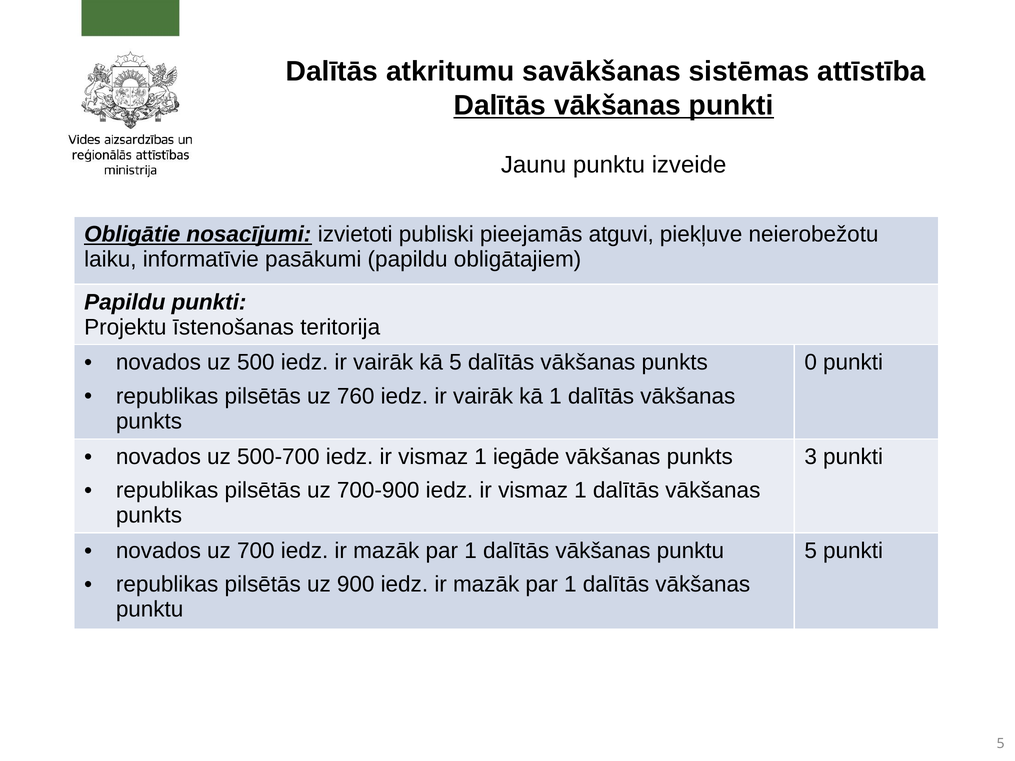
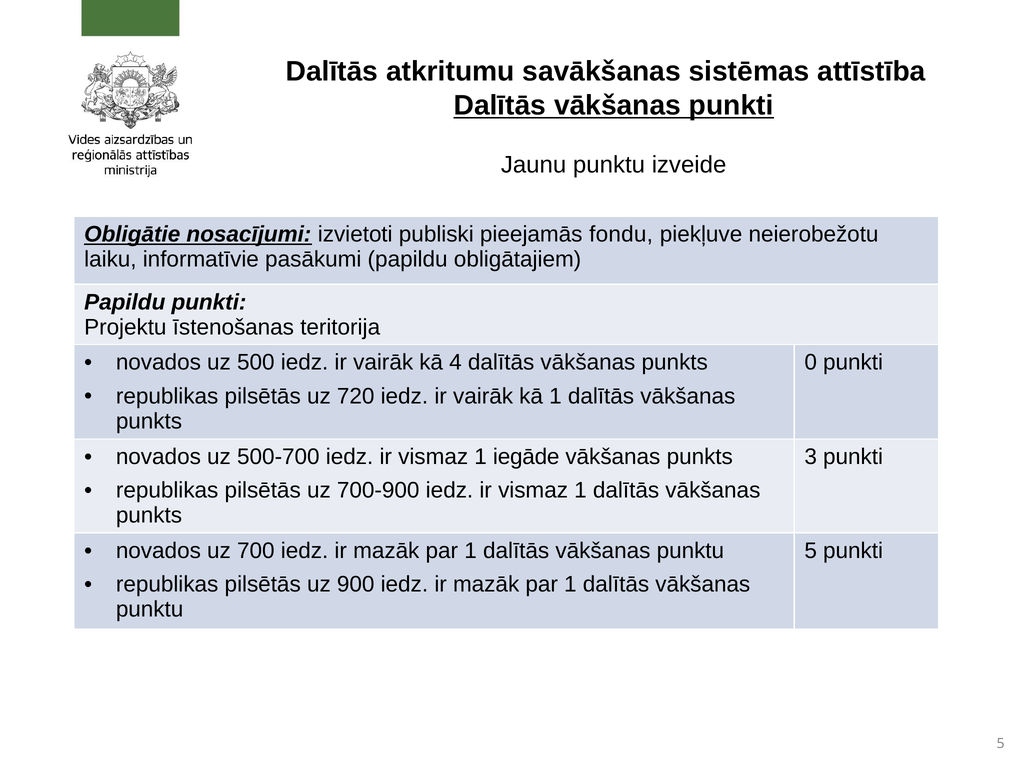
atguvi: atguvi -> fondu (621, 234)
kā 5: 5 -> 4 (455, 363)
760: 760 -> 720 (356, 396)
